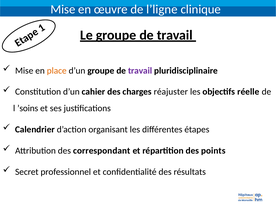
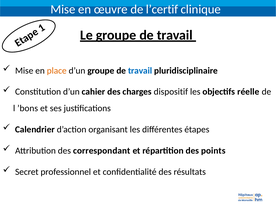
l’ligne: l’ligne -> l’certif (162, 9)
travail colour: purple -> blue (140, 71)
réajuster: réajuster -> dispositif (171, 92)
’soins: ’soins -> ’bons (28, 108)
